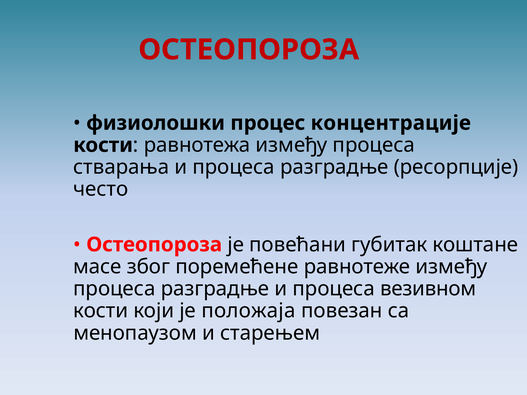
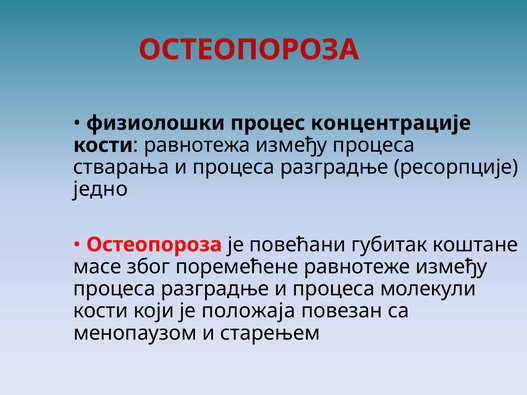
често: често -> једно (101, 189)
везивном: везивном -> молекули (428, 289)
